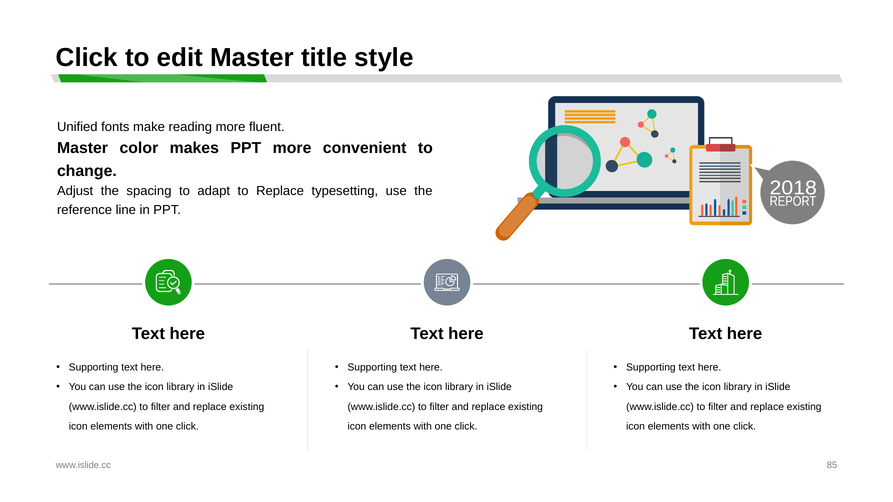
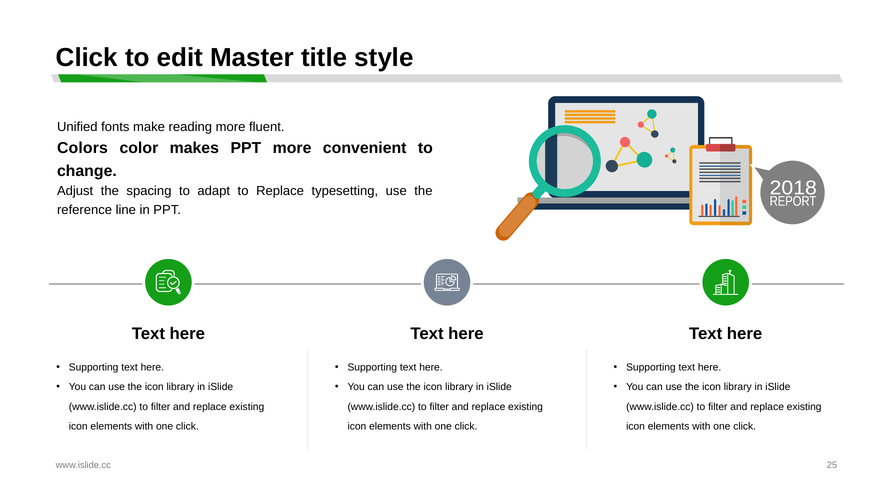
Master: Master -> Colors (82, 148)
85: 85 -> 25 (832, 465)
